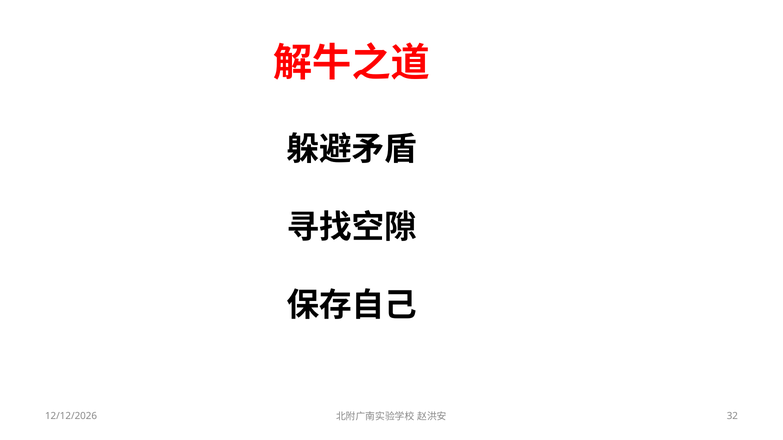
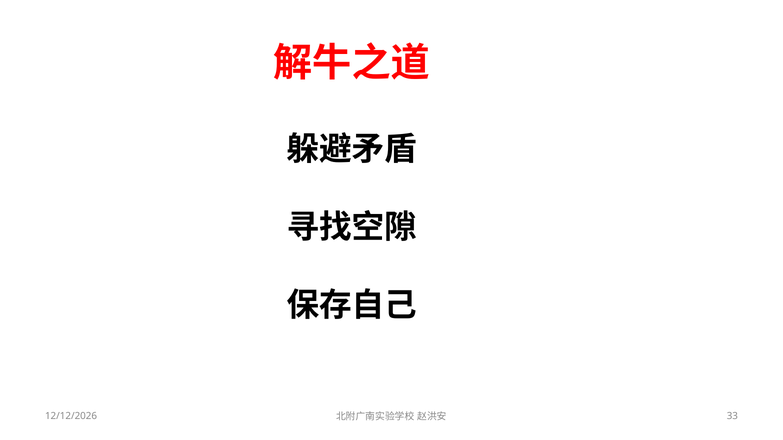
32: 32 -> 33 (732, 416)
